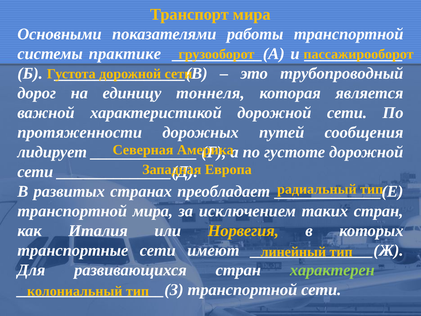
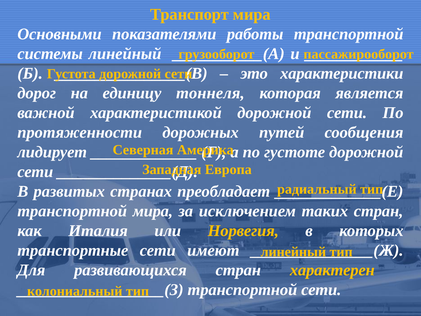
системы практике: практике -> линейный (125, 54)
трубопроводный: трубопроводный -> характеристики (342, 73)
характерен colour: light green -> yellow (332, 270)
